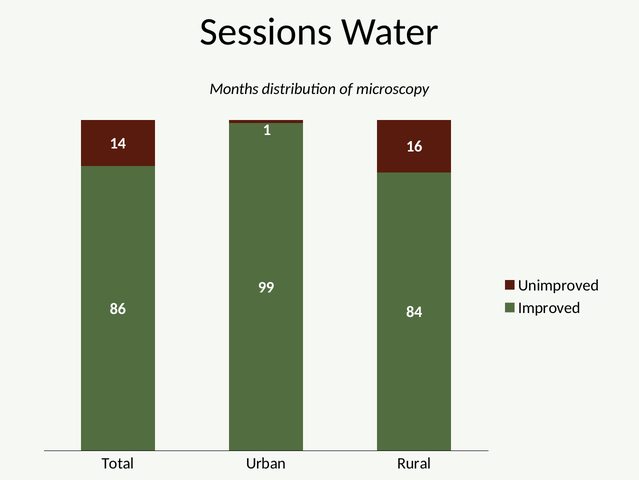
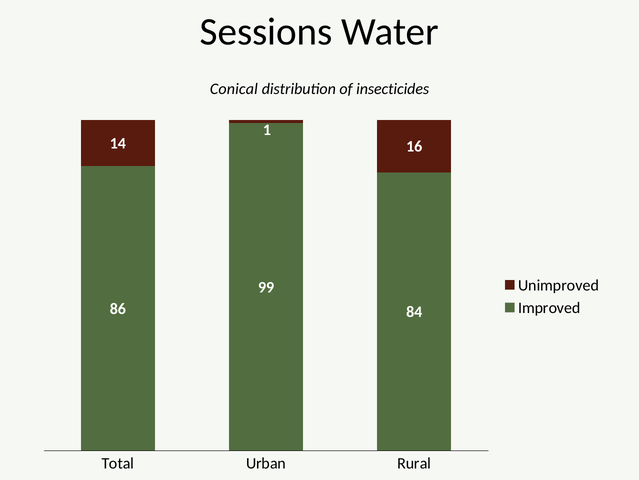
Months: Months -> Conical (234, 89)
microscopy: microscopy -> insecticides (393, 89)
